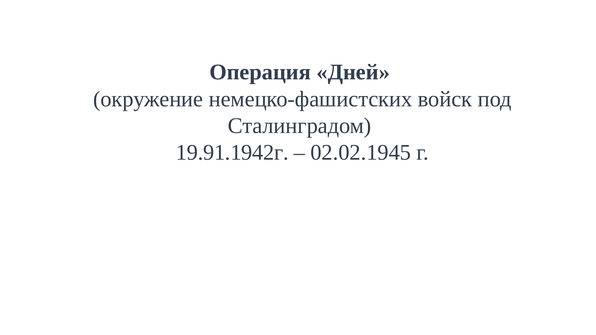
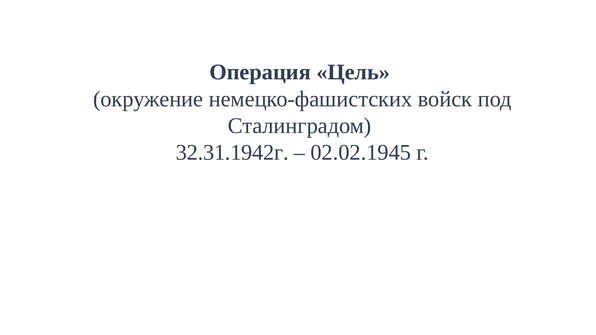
Дней: Дней -> Цель (353, 72)
19.91.1942г: 19.91.1942г -> 32.31.1942г (232, 153)
